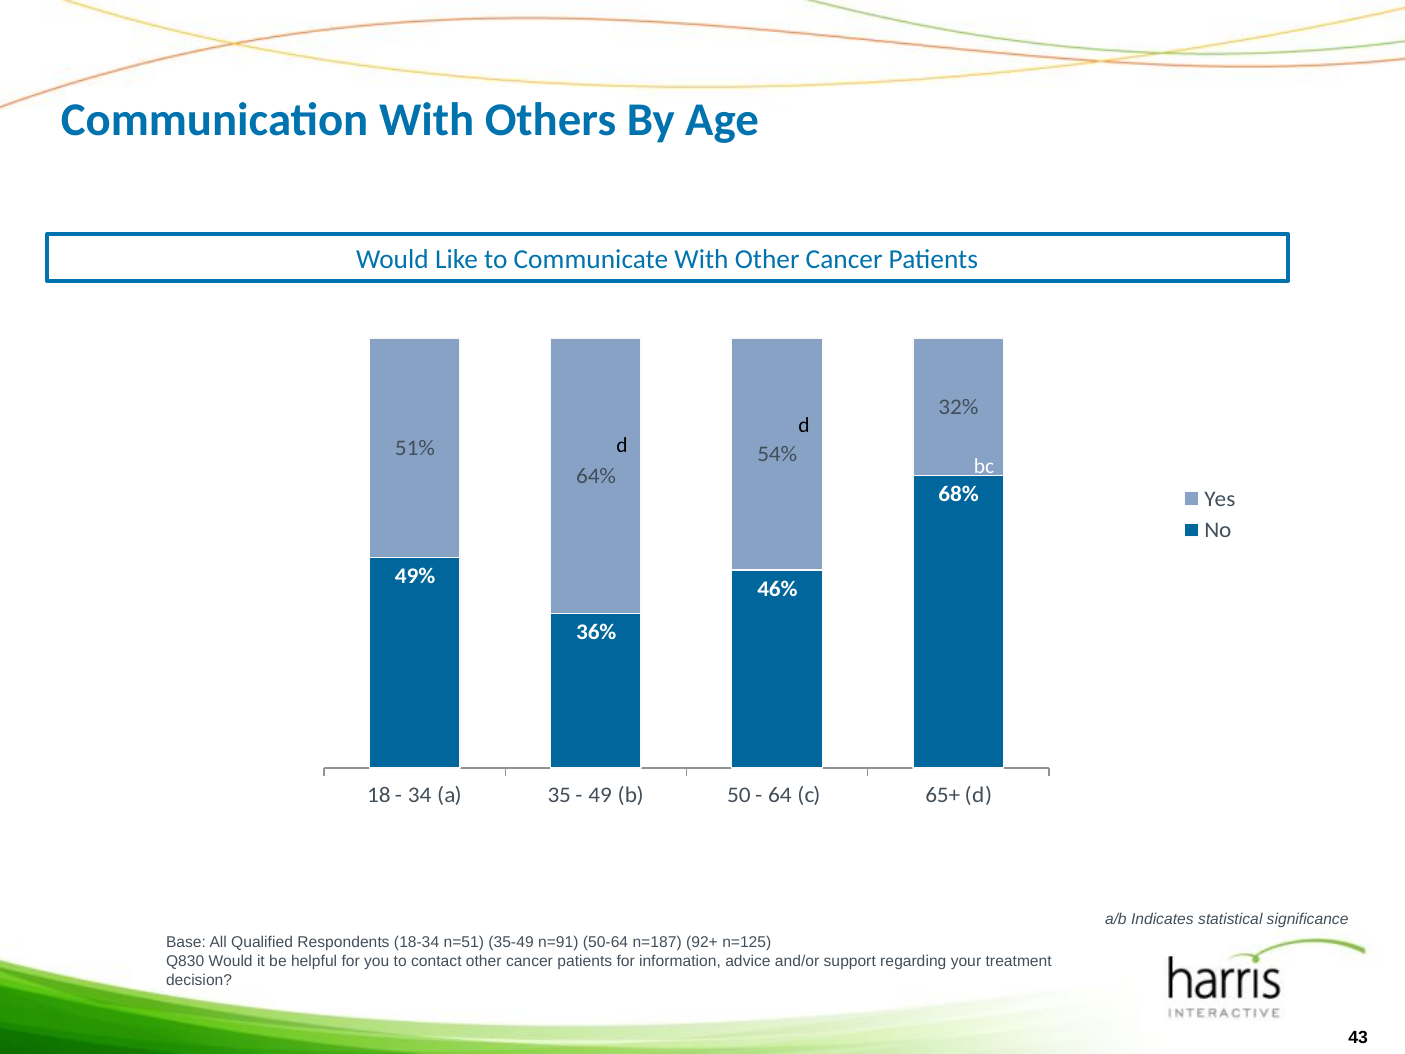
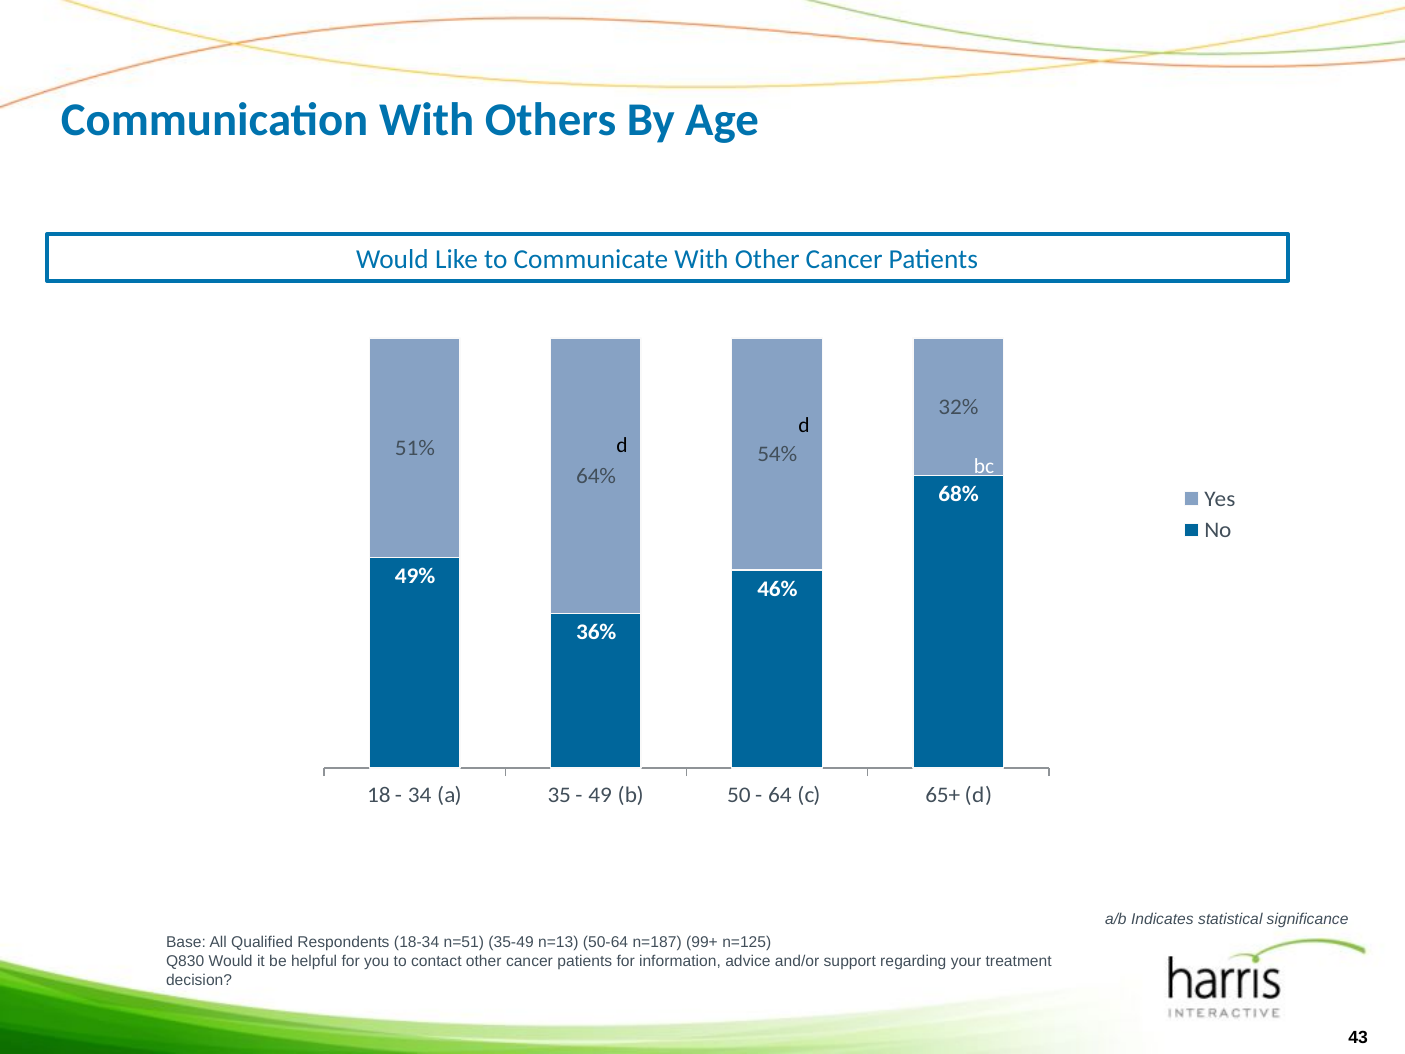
n=91: n=91 -> n=13 (558, 942)
92+: 92+ -> 99+ (702, 942)
